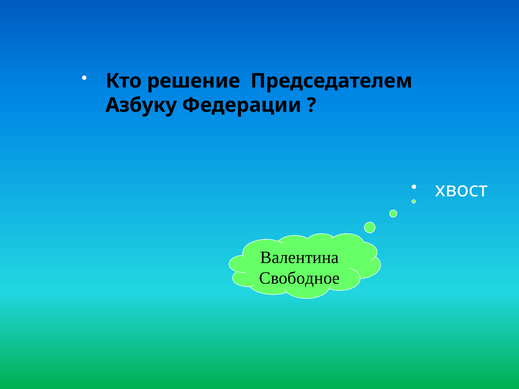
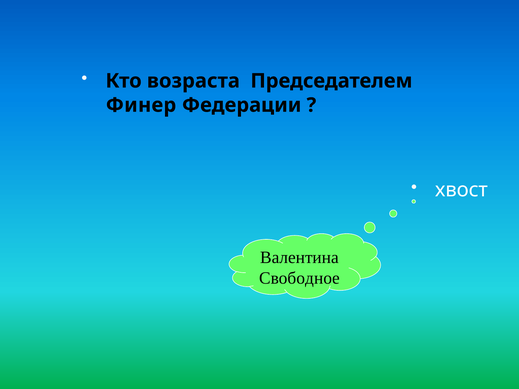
решение: решение -> возраста (193, 81)
Азбуку: Азбуку -> Финер (141, 105)
